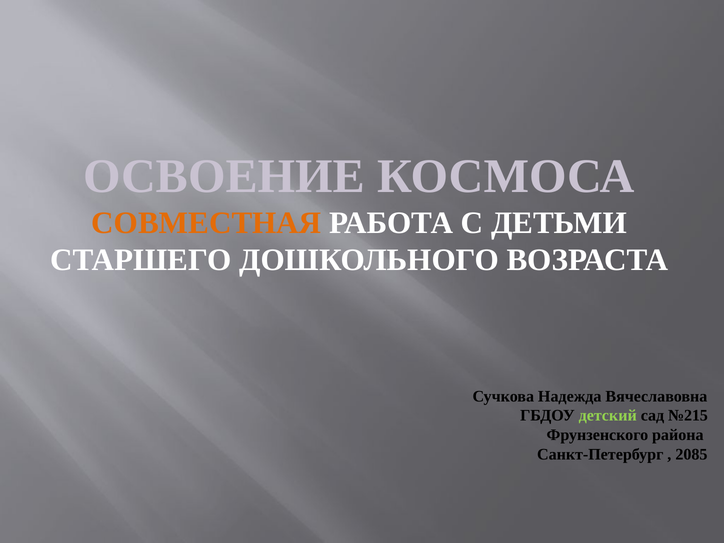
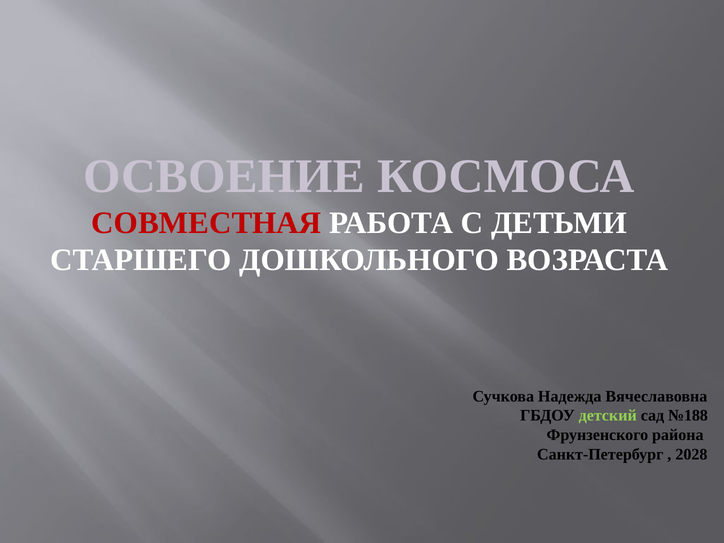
СОВМЕСТНАЯ colour: orange -> red (206, 223)
№215: №215 -> №188 (688, 416)
2085: 2085 -> 2028 (691, 454)
